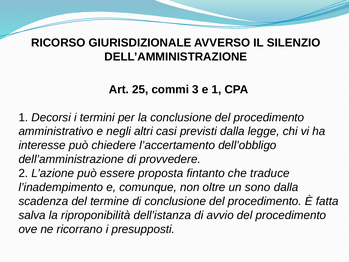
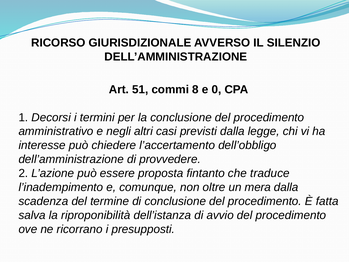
25: 25 -> 51 (140, 89)
3: 3 -> 8 (195, 89)
e 1: 1 -> 0 (216, 89)
sono: sono -> mera (258, 187)
